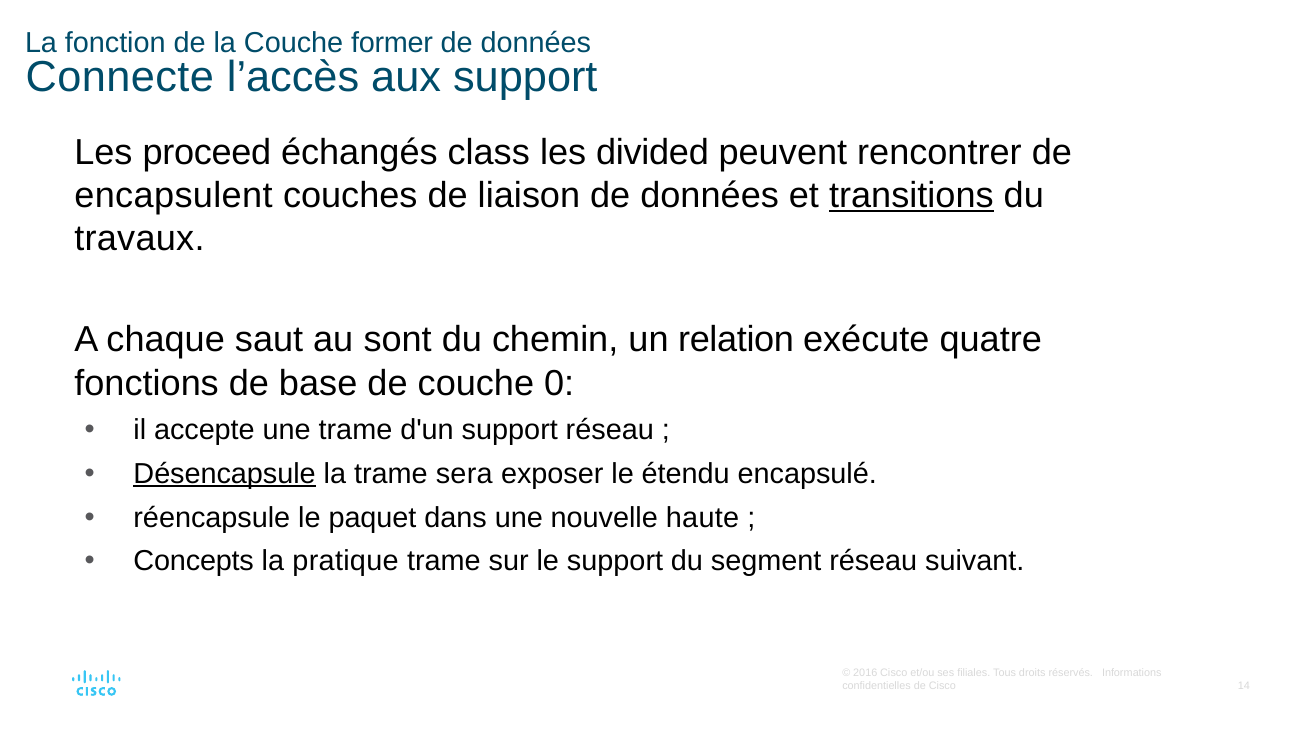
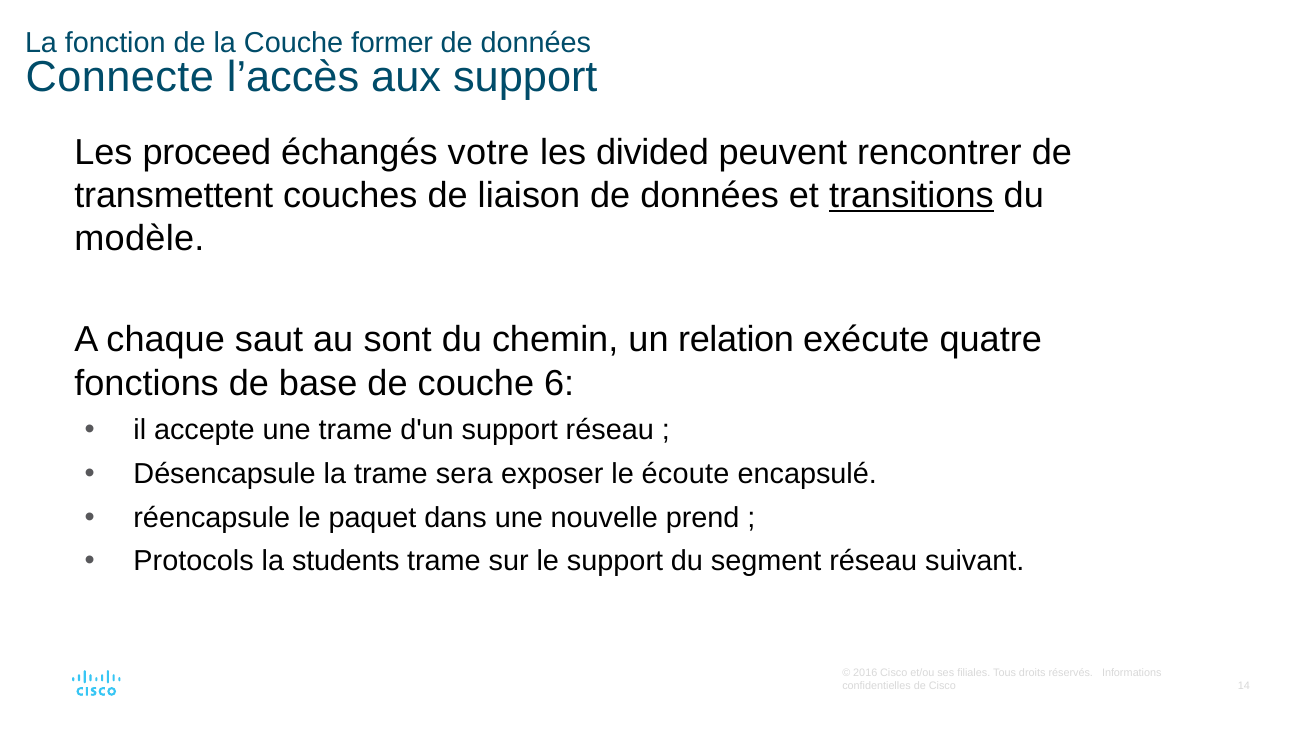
class: class -> votre (489, 152)
encapsulent: encapsulent -> transmettent (174, 196)
travaux: travaux -> modèle (139, 239)
0: 0 -> 6 (559, 383)
Désencapsule underline: present -> none (225, 474)
étendu: étendu -> écoute (686, 474)
haute: haute -> prend (703, 517)
Concepts: Concepts -> Protocols (194, 561)
pratique: pratique -> students (346, 561)
